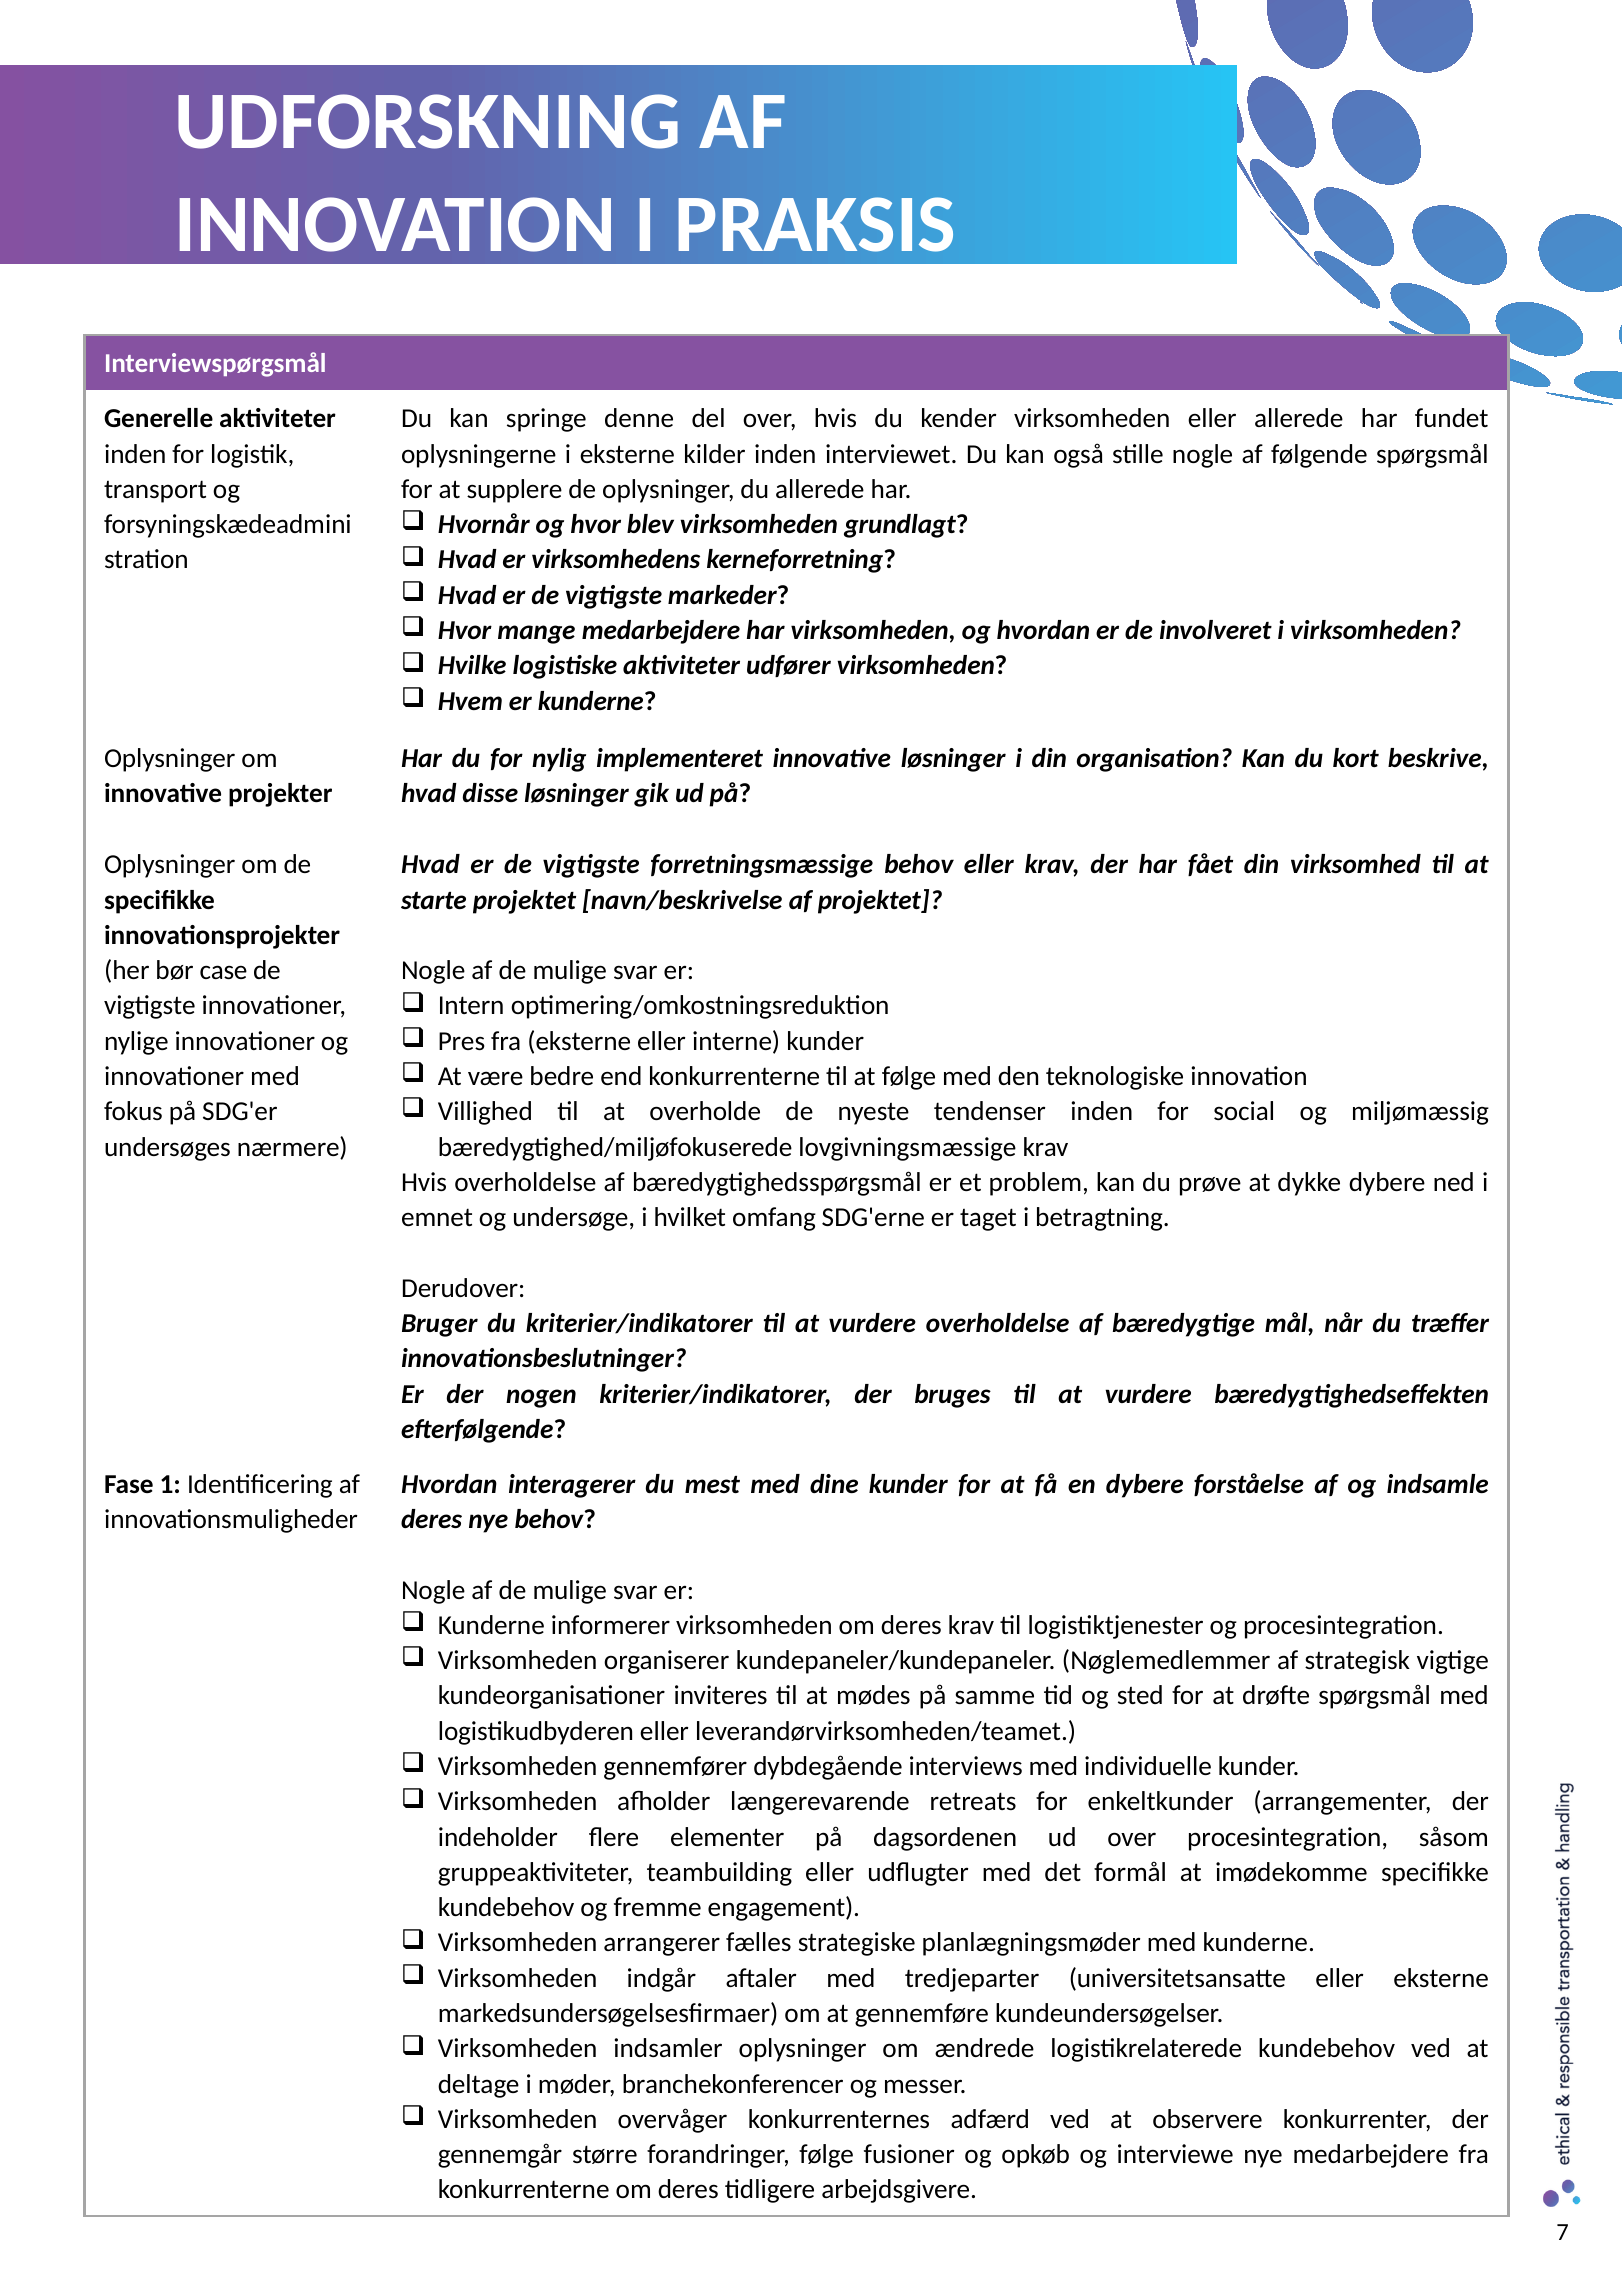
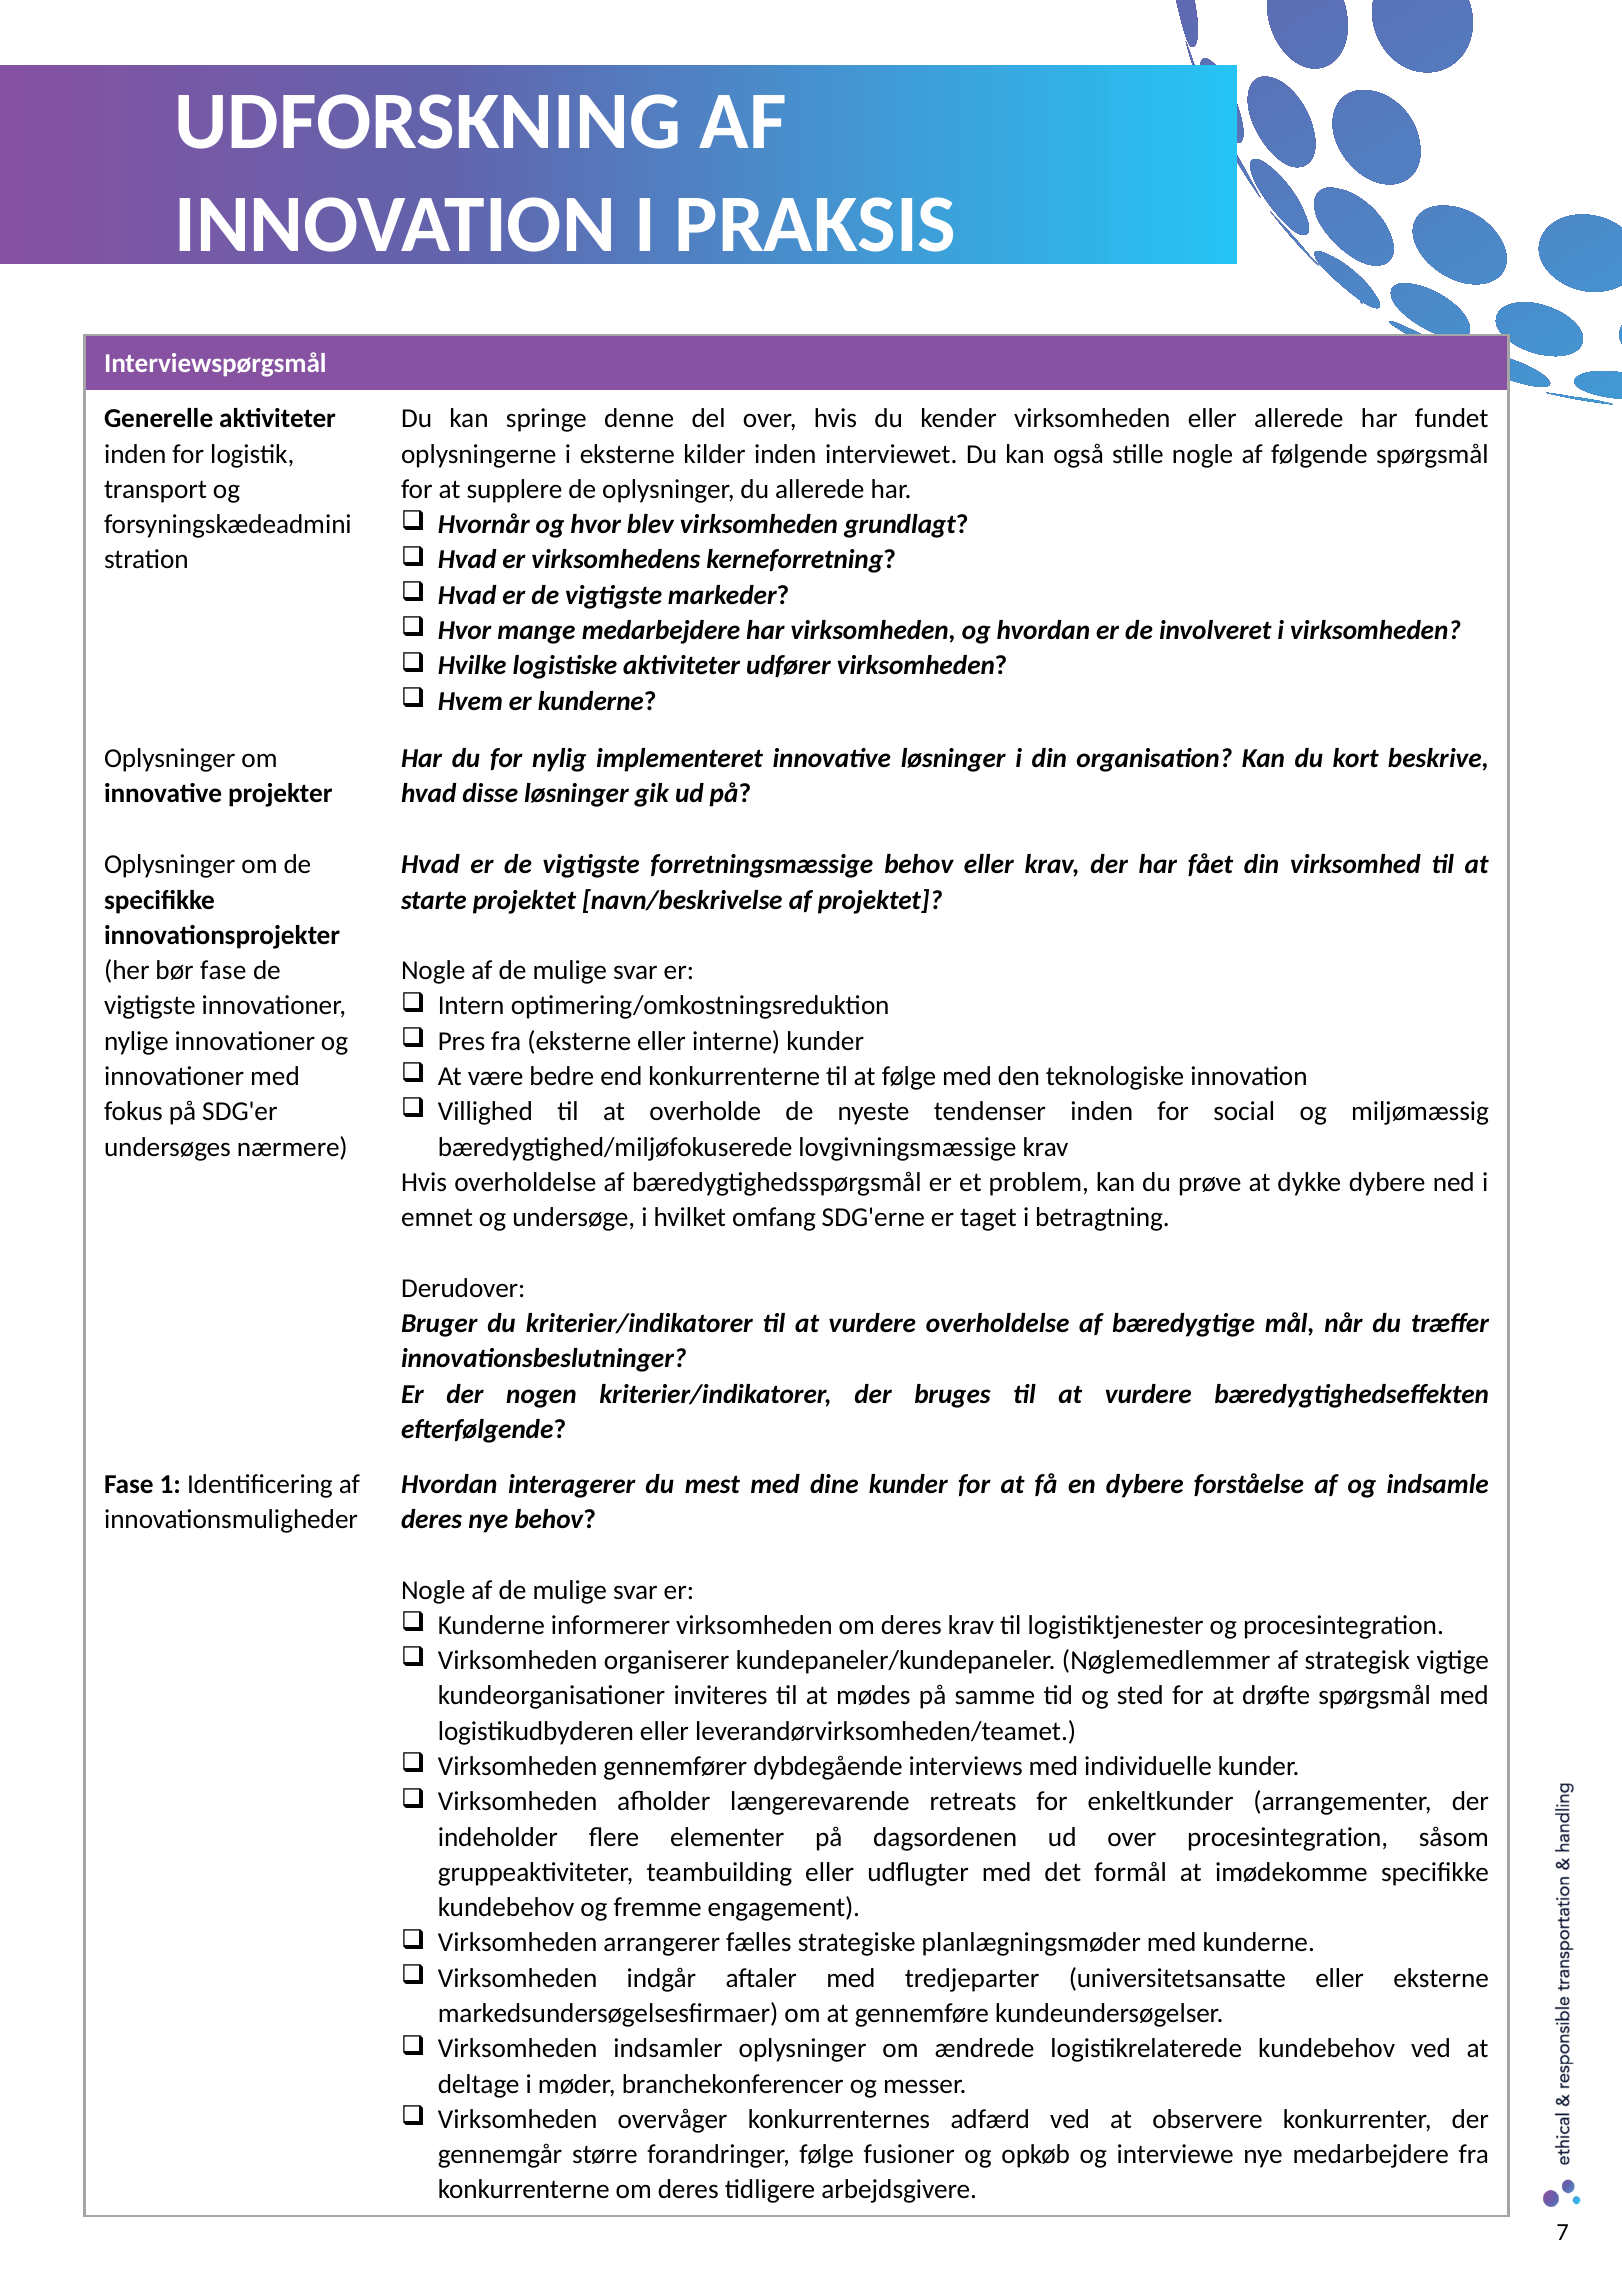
bør case: case -> fase (223, 971)
